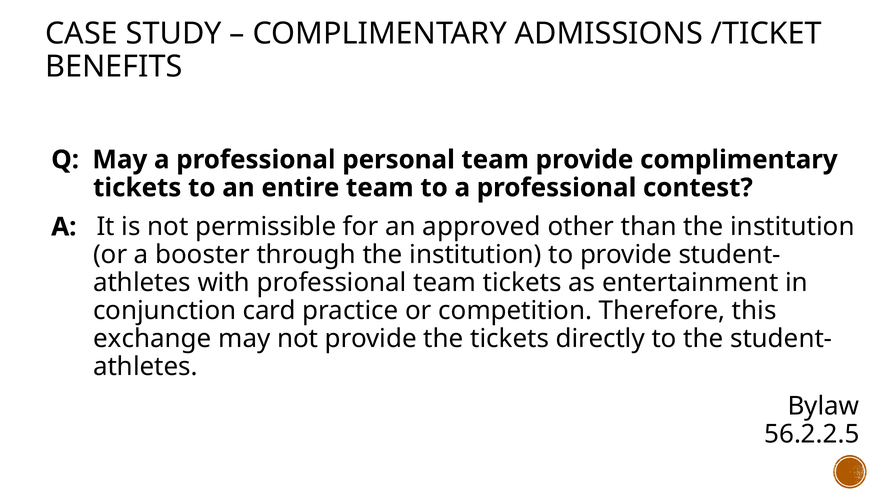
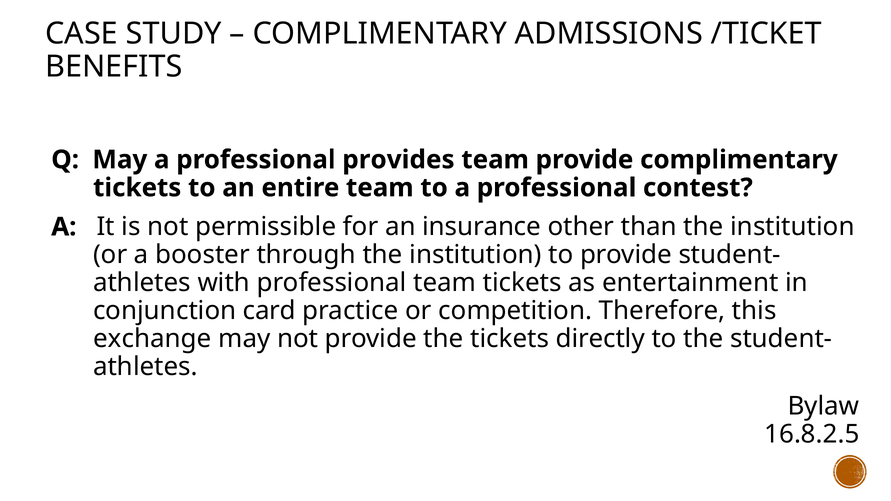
personal: personal -> provides (398, 160)
approved: approved -> insurance (482, 227)
56.2.2.5: 56.2.2.5 -> 16.8.2.5 (812, 434)
